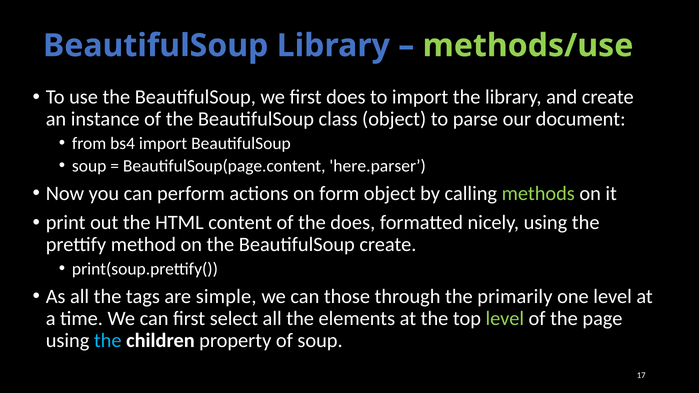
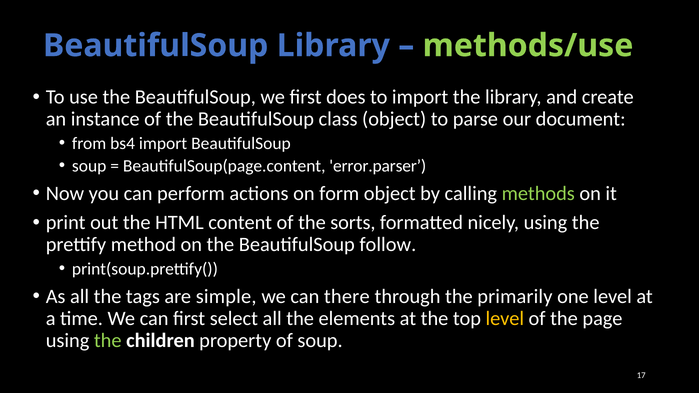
here.parser: here.parser -> error.parser (378, 166)
the does: does -> sorts (353, 223)
BeautifulSoup create: create -> follow (388, 245)
those: those -> there (347, 297)
level colour: light green -> yellow (505, 319)
the colour: light blue -> light green (108, 341)
